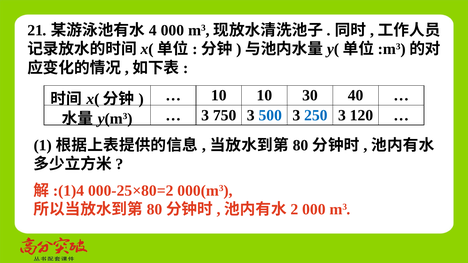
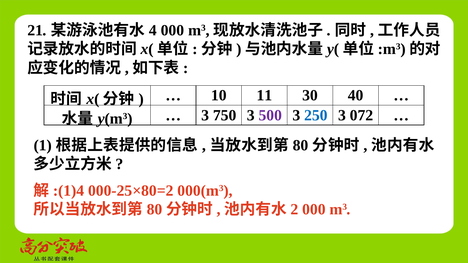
10 10: 10 -> 11 (264, 96)
500 colour: blue -> purple (270, 115)
120: 120 -> 072 (361, 115)
